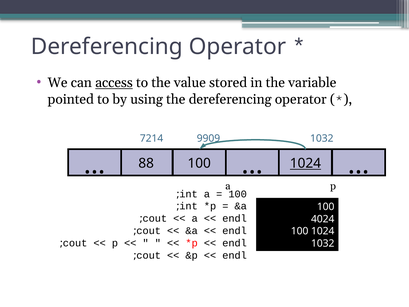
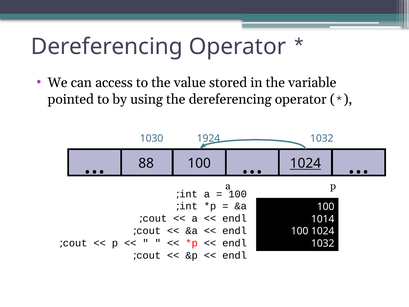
access underline: present -> none (114, 83)
7214: 7214 -> 1030 (152, 138)
9909: 9909 -> 1924 (208, 138)
4024: 4024 -> 1014 (323, 219)
